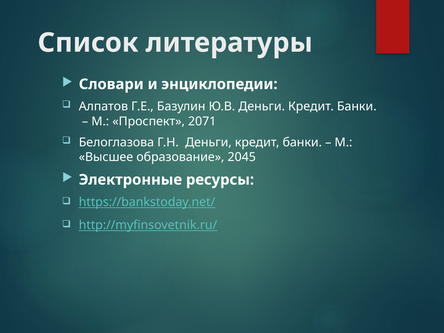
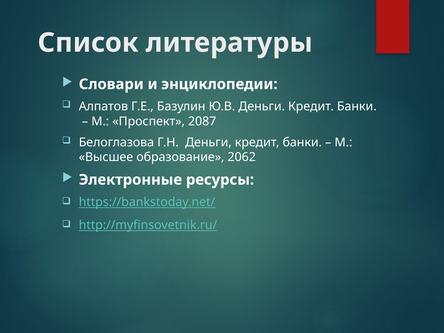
2071: 2071 -> 2087 (202, 121)
2045: 2045 -> 2062 (242, 157)
